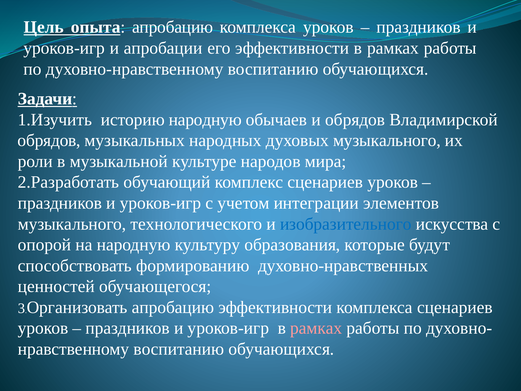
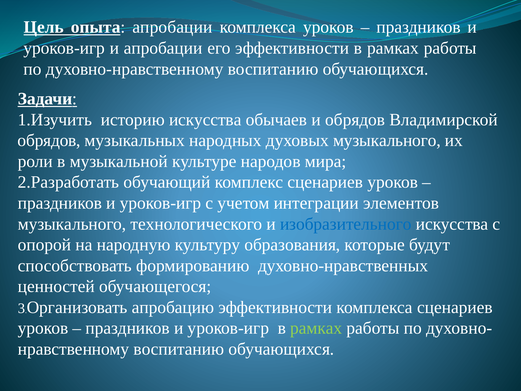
опыта апробацию: апробацию -> апробации (172, 27)
историю народную: народную -> искусства (205, 120)
рамках colour: pink -> light green (316, 328)
